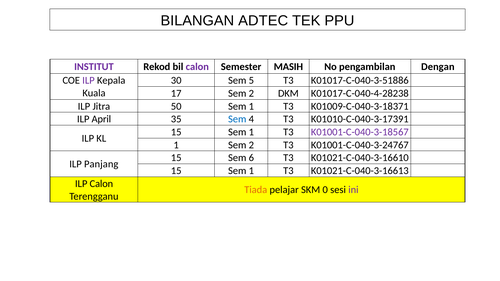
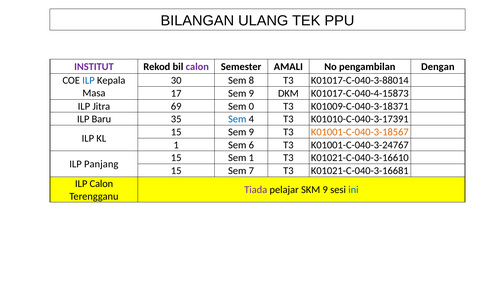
ADTEC: ADTEC -> ULANG (263, 21)
MASIH: MASIH -> AMALI (288, 67)
ILP colour: purple -> blue (89, 81)
5: 5 -> 8 (251, 81)
K01017-C-040-3-51886: K01017-C-040-3-51886 -> K01017-C-040-3-88014 (360, 81)
Kuala: Kuala -> Masa (94, 93)
17 Sem 2: 2 -> 9 (251, 93)
K01017-C-040-4-28238: K01017-C-040-4-28238 -> K01017-C-040-4-15873 (360, 93)
50: 50 -> 69 (176, 106)
1: 1 -> 0 (251, 106)
April: April -> Baru (101, 119)
1: 1 -> 9 (251, 132)
K01001-C-040-3-18567 colour: purple -> orange (360, 132)
1 Sem 2: 2 -> 6 (251, 145)
Sem 6: 6 -> 1 (251, 158)
1: 1 -> 7 (251, 171)
K01021-C-040-3-16613: K01021-C-040-3-16613 -> K01021-C-040-3-16681 (360, 171)
Tiada colour: orange -> purple (256, 190)
SKM 0: 0 -> 9 (325, 190)
ini colour: purple -> blue (353, 190)
